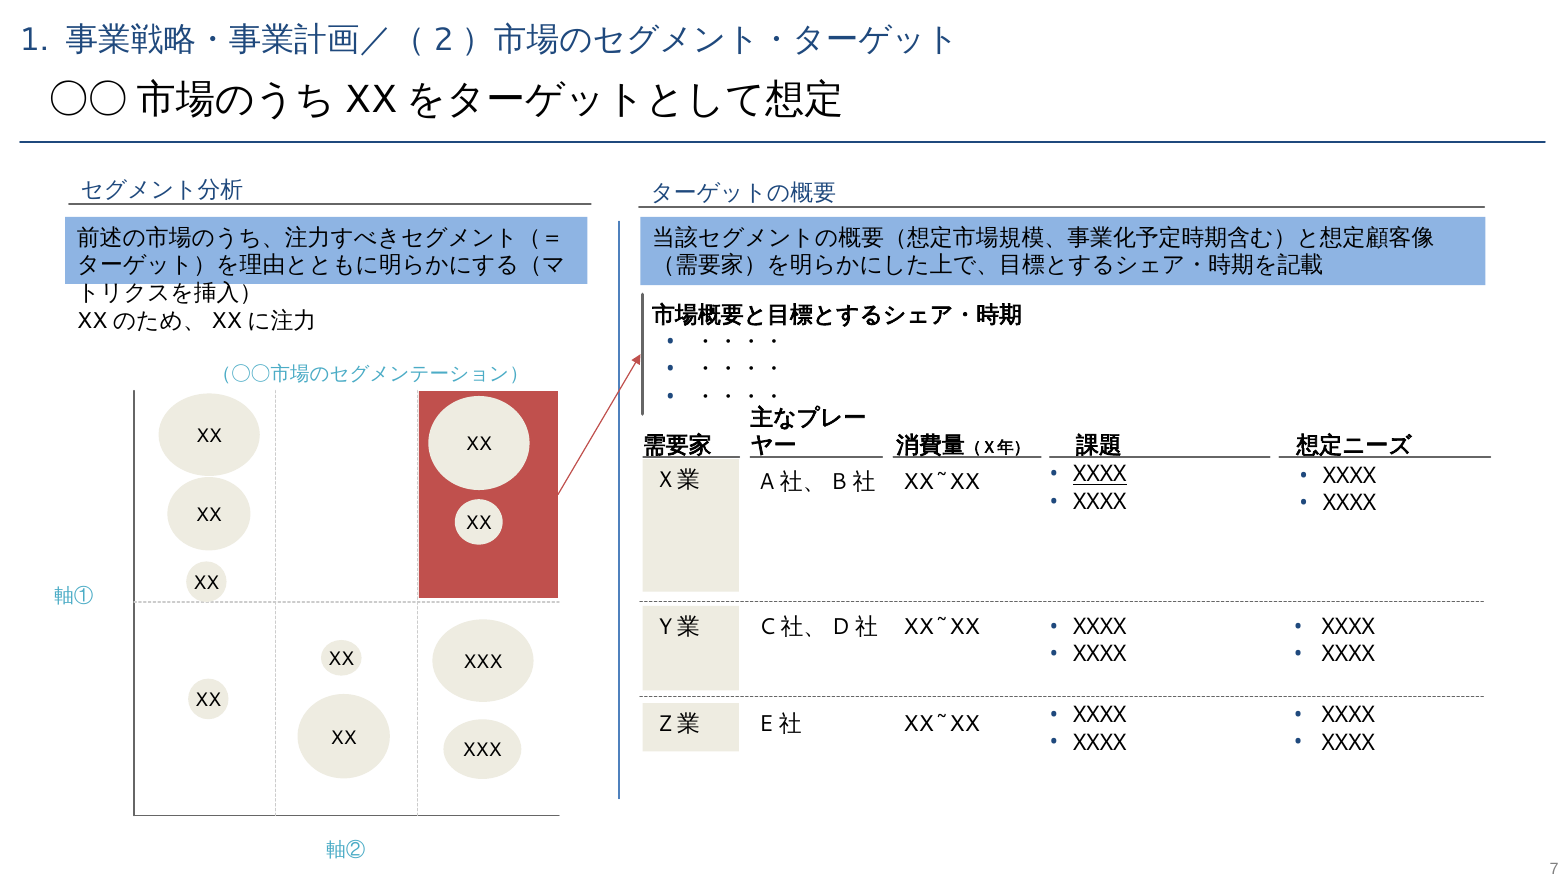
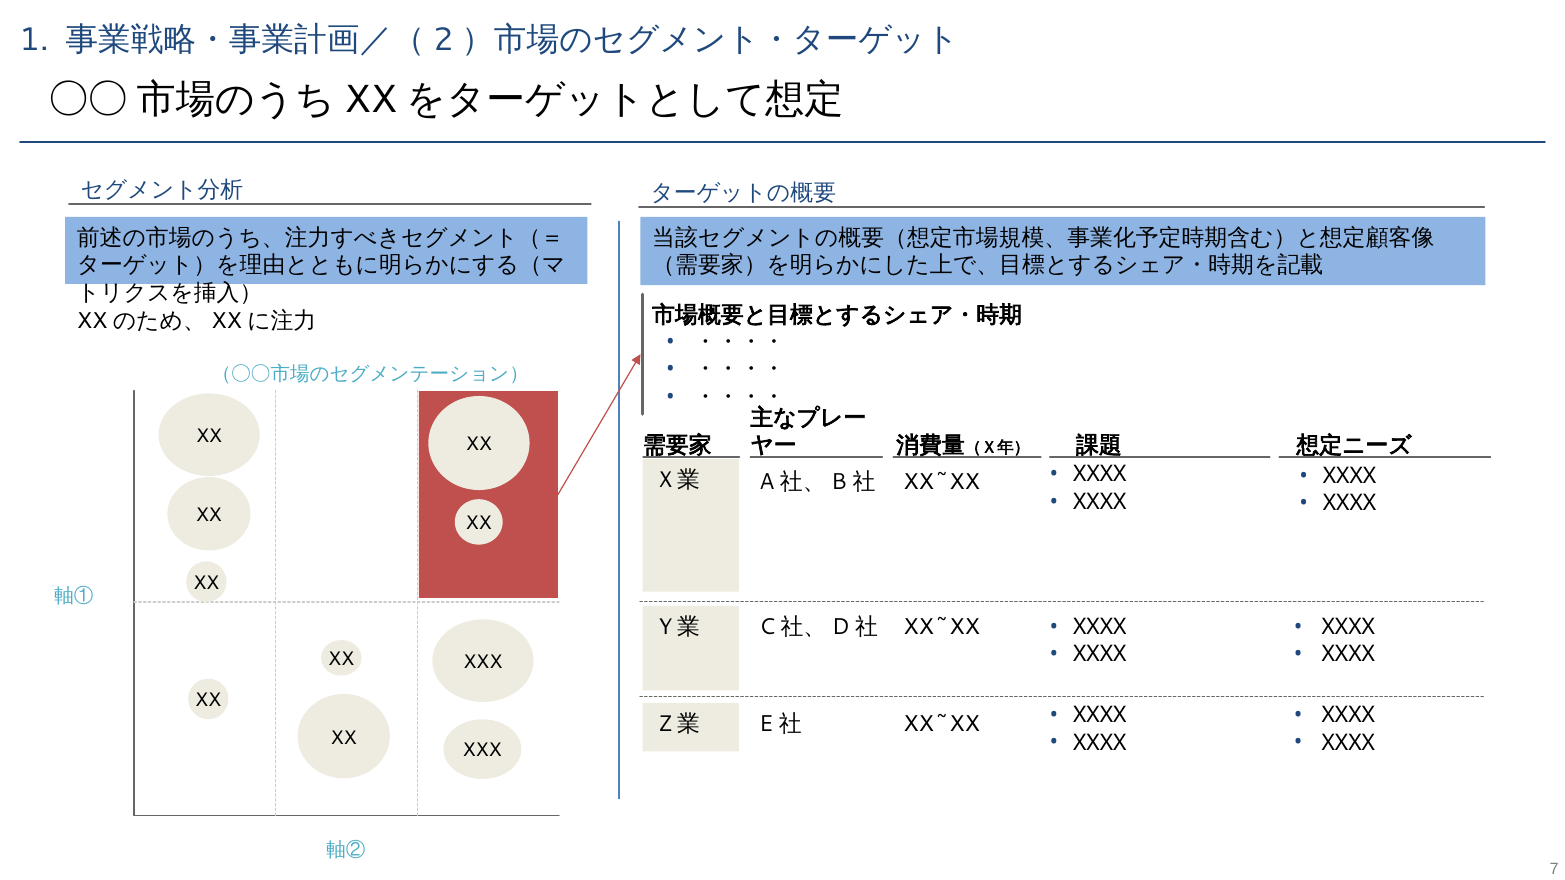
XXXX underline: present -> none (1100, 475)
